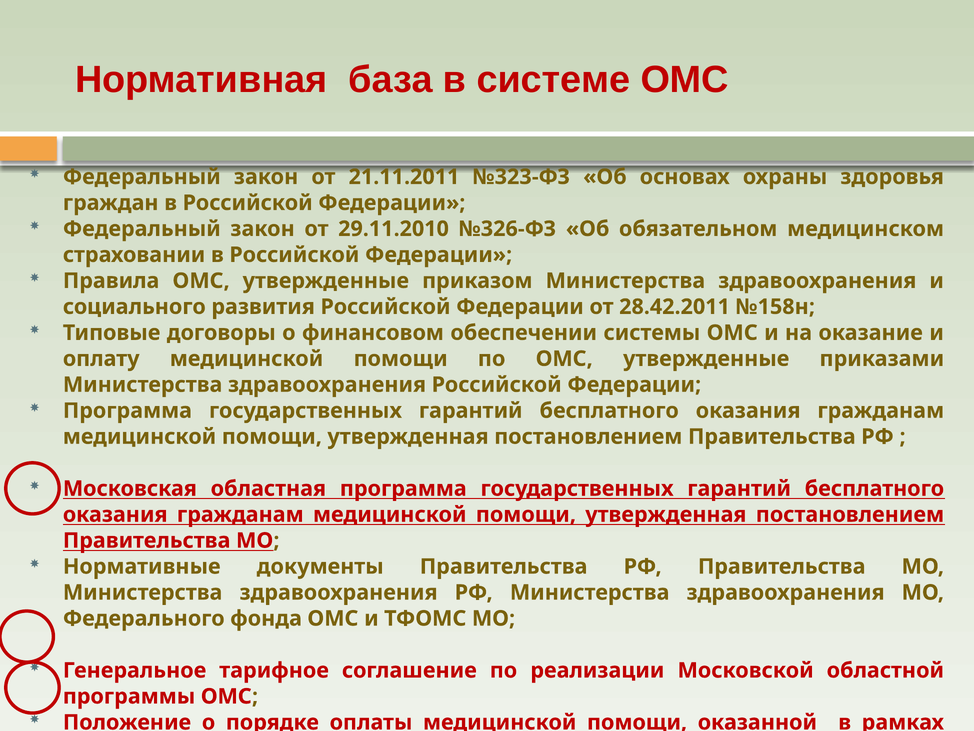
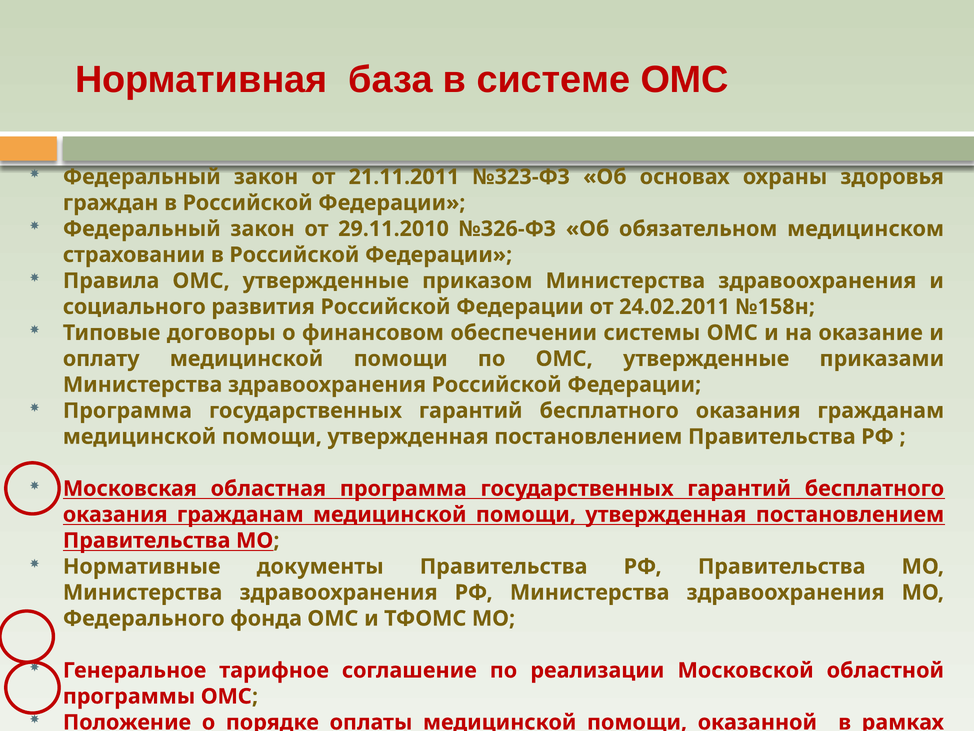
28.42.2011: 28.42.2011 -> 24.02.2011 (675, 307)
